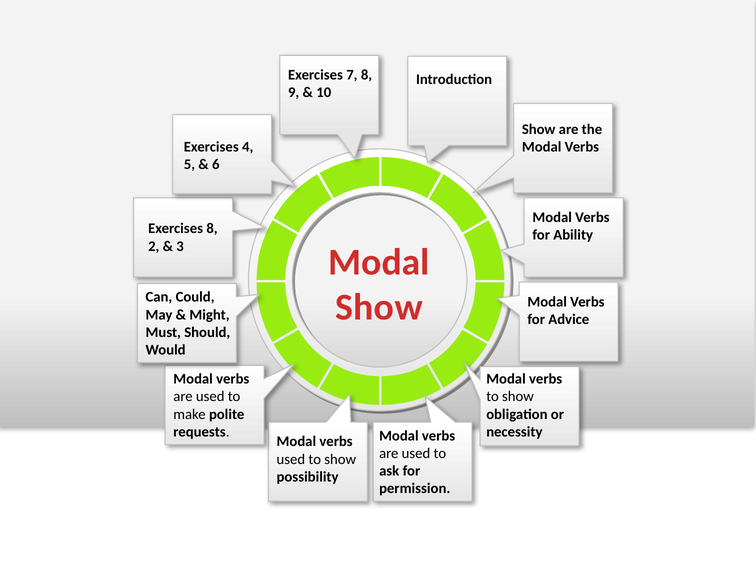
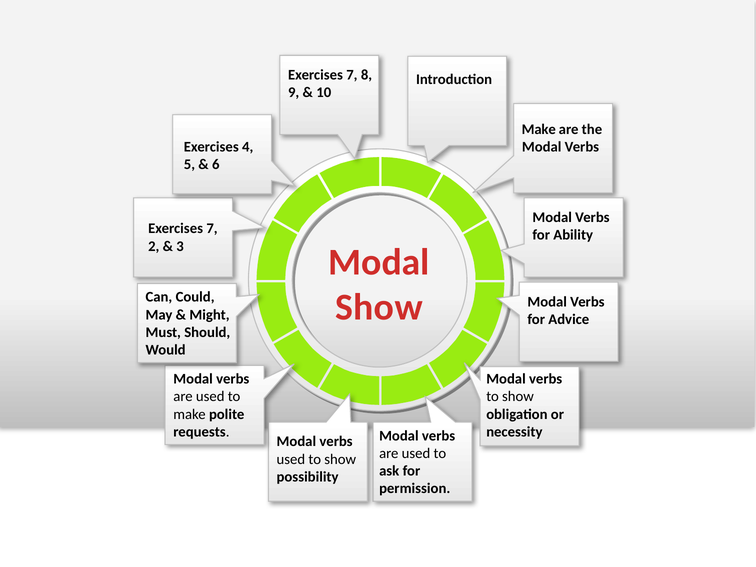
Show: Show -> Make (539, 129)
8: 8 -> 7 (212, 229)
